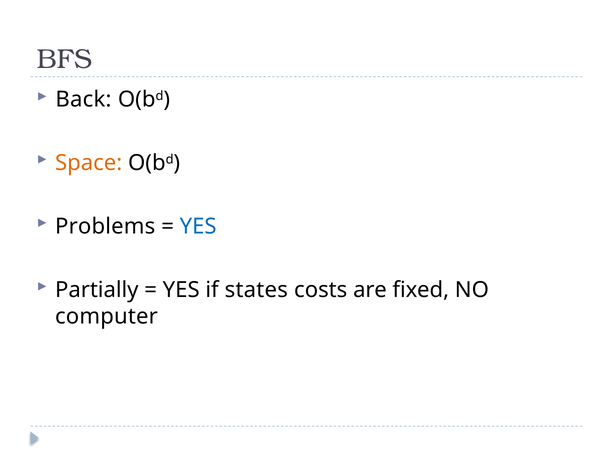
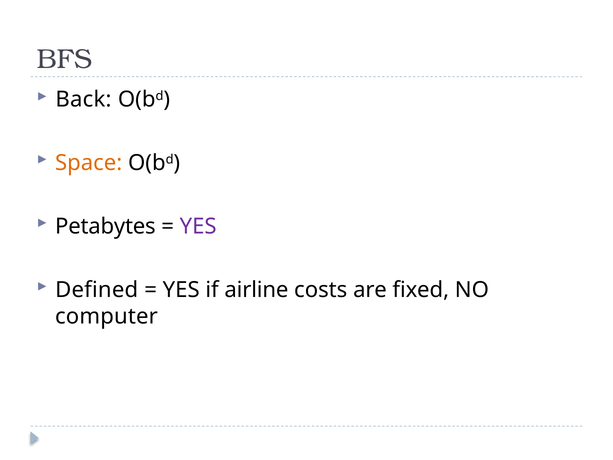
Problems: Problems -> Petabytes (105, 226)
YES colour: blue -> purple (198, 226)
Partially: Partially -> Defined (97, 290)
states: states -> airline (256, 290)
